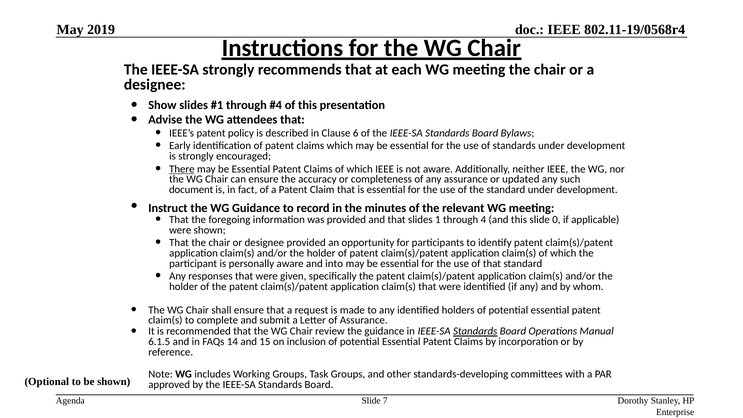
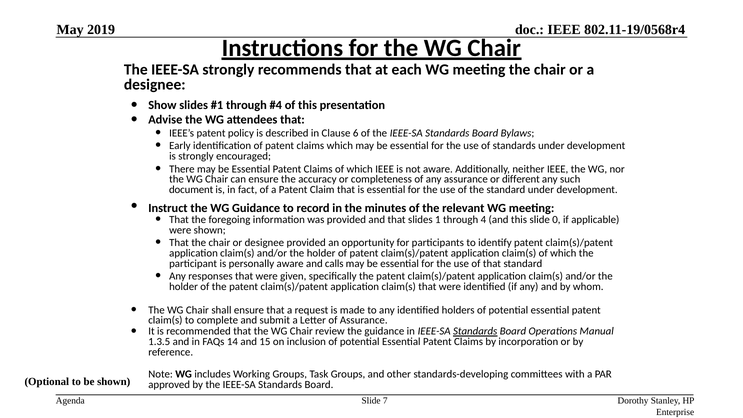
There underline: present -> none (182, 169)
updated: updated -> different (521, 179)
into: into -> calls (334, 263)
6.1.5: 6.1.5 -> 1.3.5 (159, 342)
